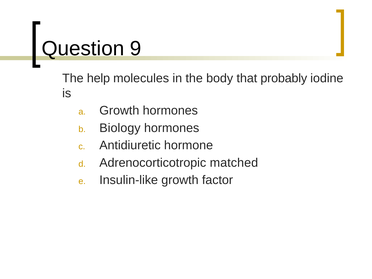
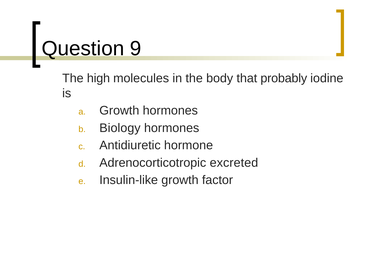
help: help -> high (98, 78)
matched: matched -> excreted (234, 163)
